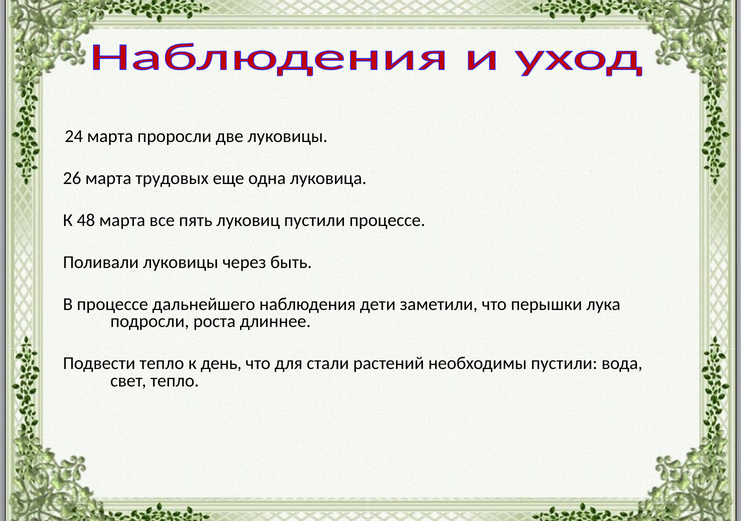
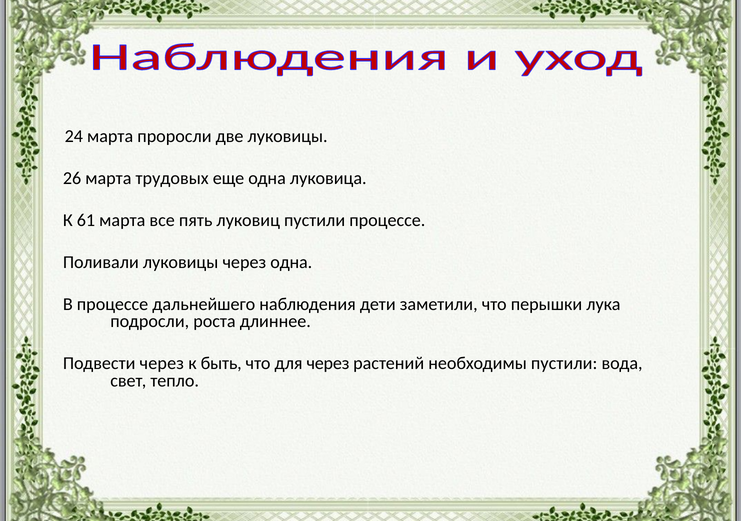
48: 48 -> 61 (86, 220)
через быть: быть -> одна (291, 262)
Подвести тепло: тепло -> через (162, 364)
день: день -> быть (221, 364)
для стали: стали -> через (328, 364)
